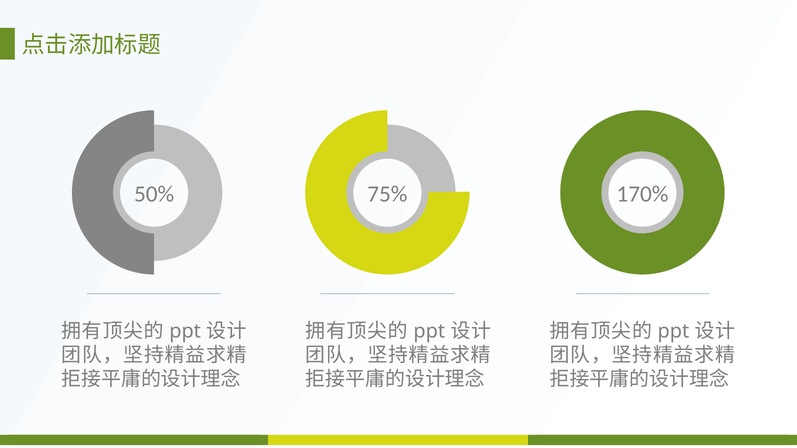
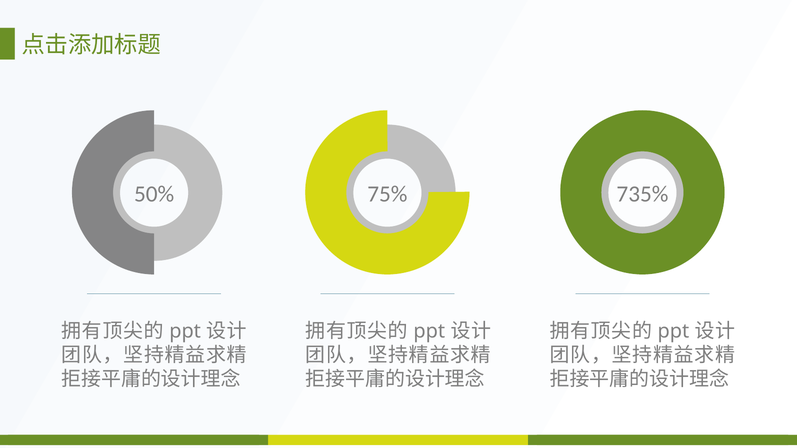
170%: 170% -> 735% (642, 194)
